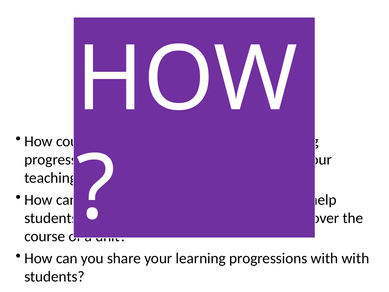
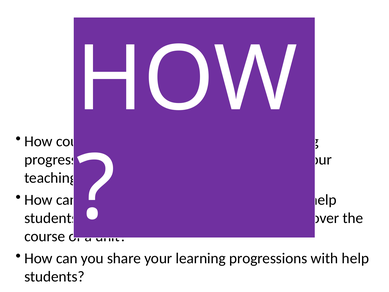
with with: with -> help (355, 258)
